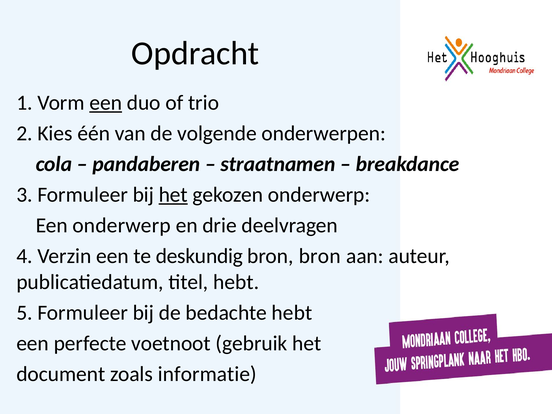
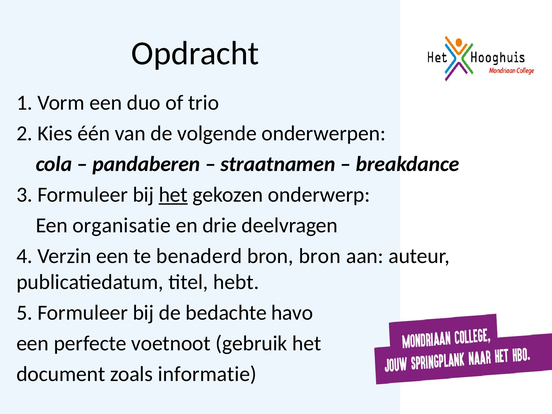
een underline: present -> none (106, 103)
Een onderwerp: onderwerp -> organisatie (122, 225)
deskundig: deskundig -> benaderd (199, 256)
bedachte hebt: hebt -> havo (292, 313)
